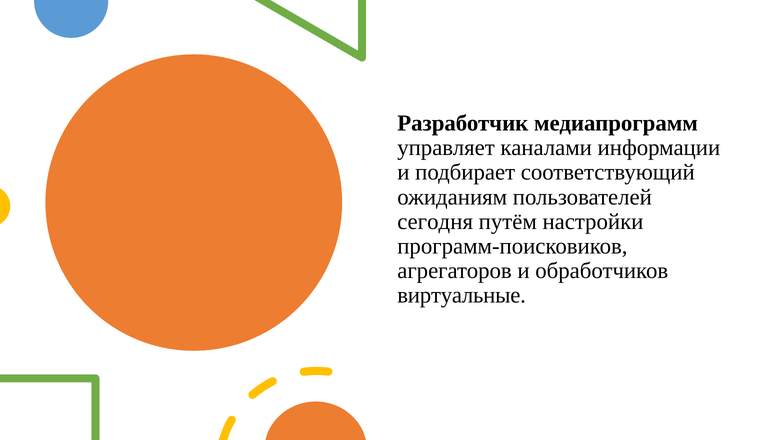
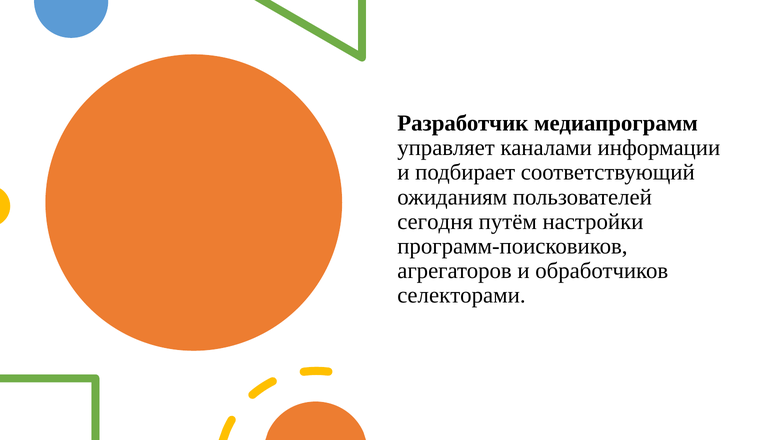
виртуальные: виртуальные -> селекторами (461, 296)
